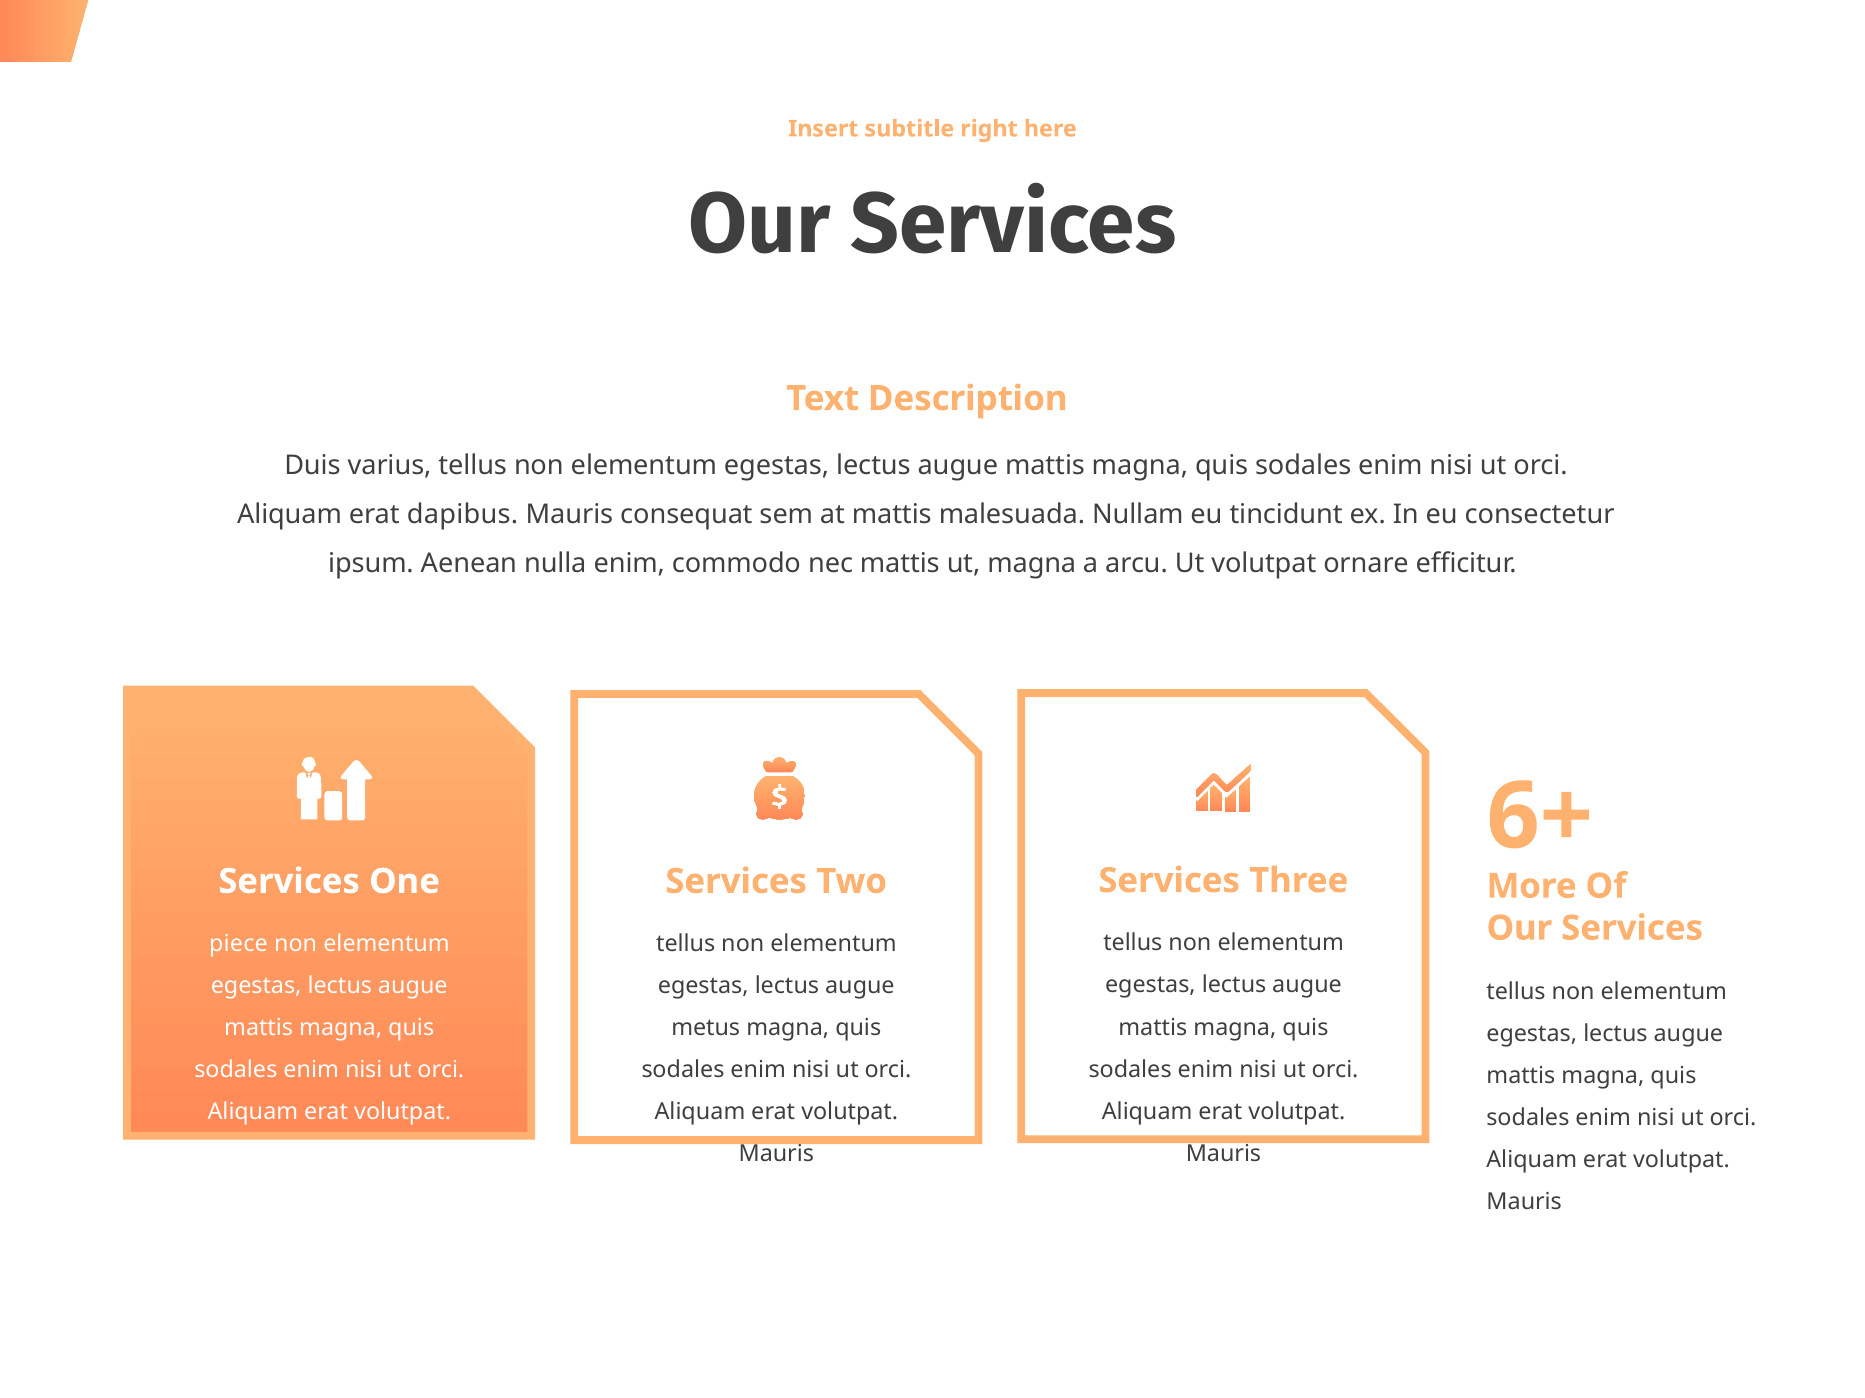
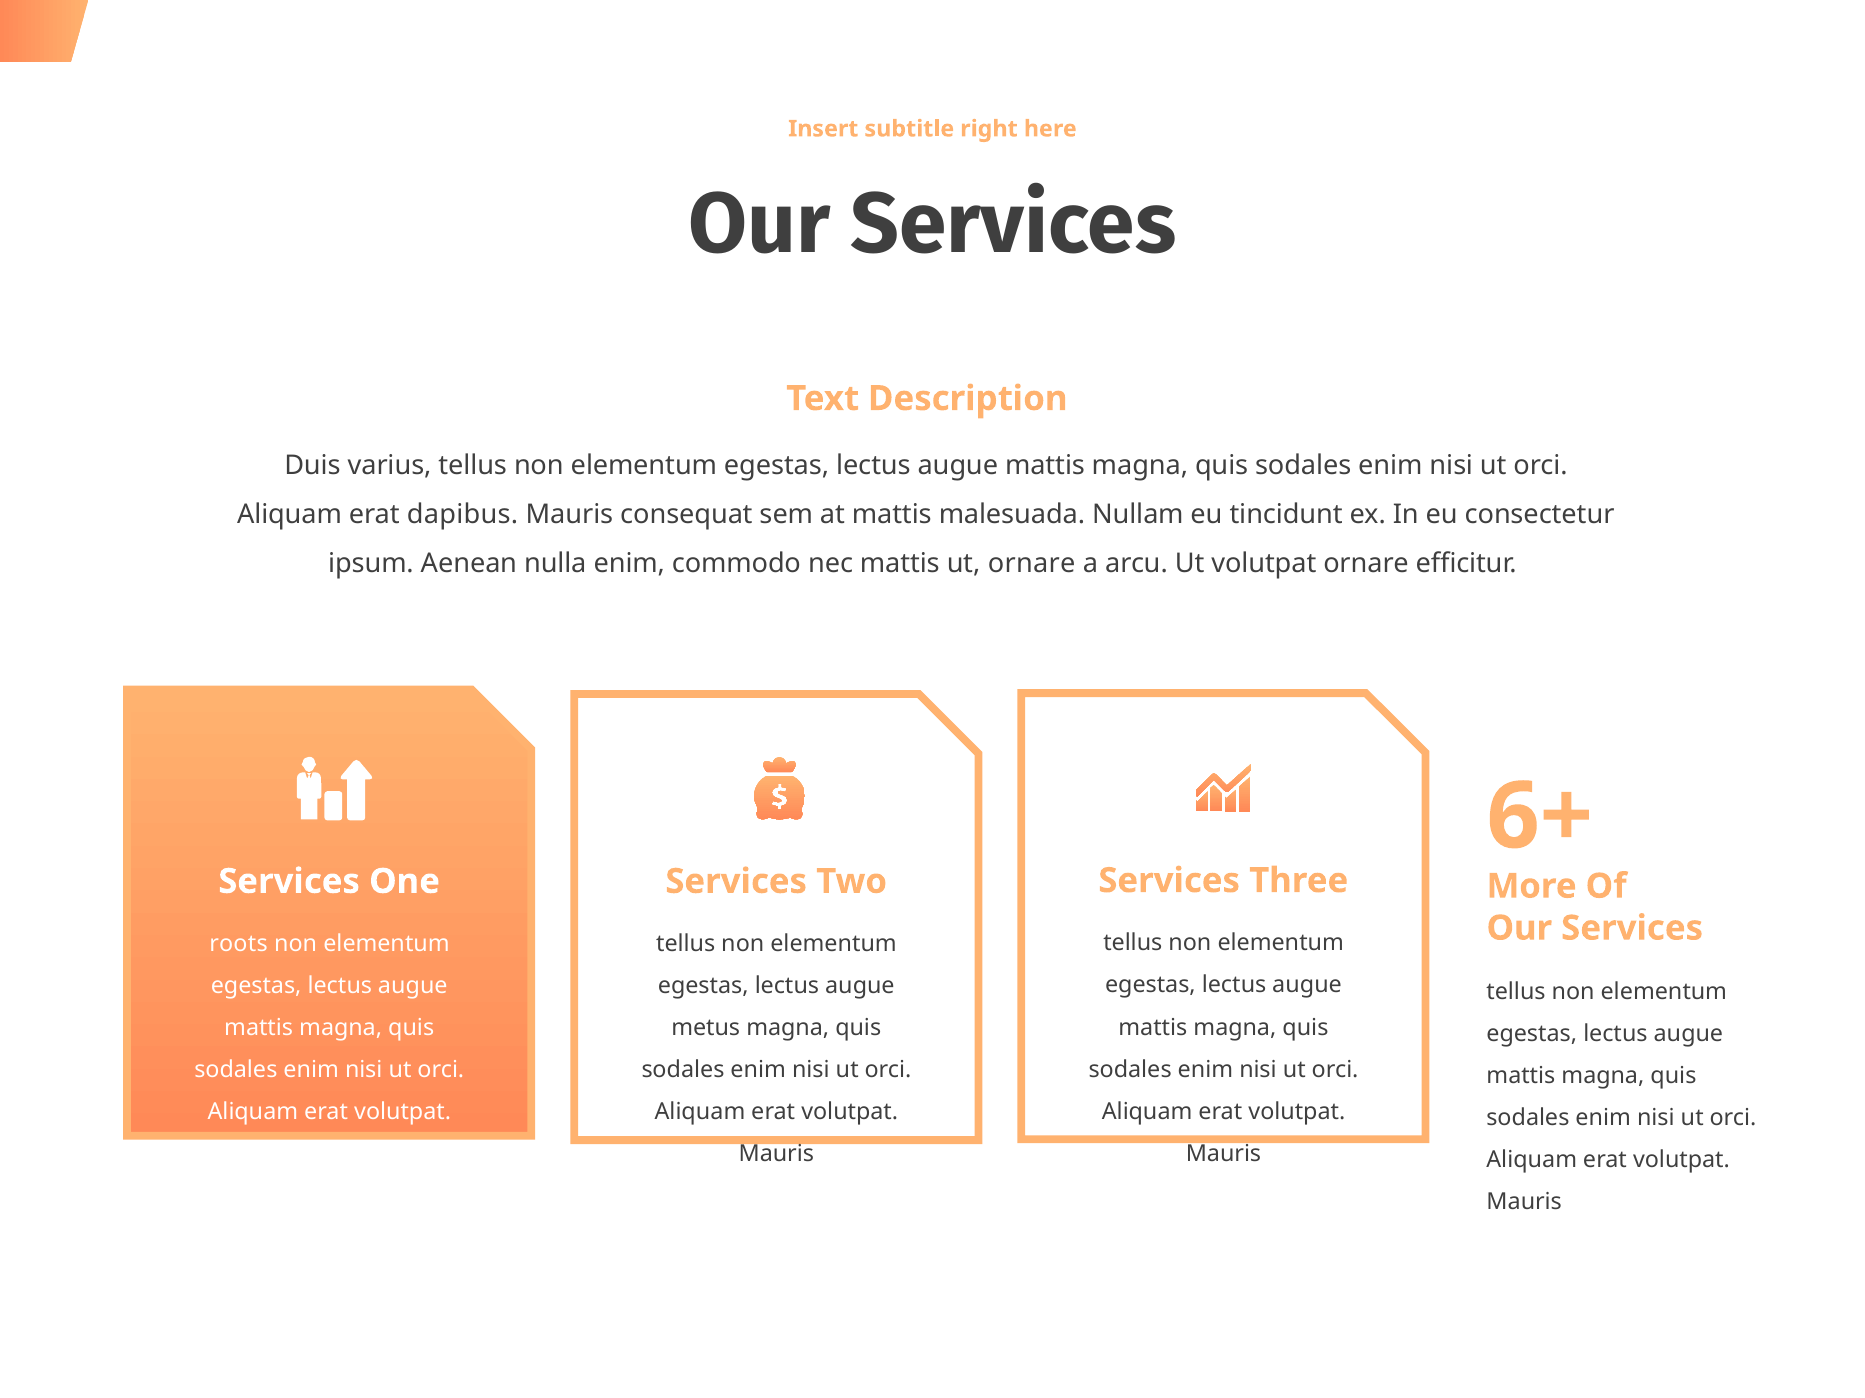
ut magna: magna -> ornare (1032, 564)
piece: piece -> roots (238, 945)
